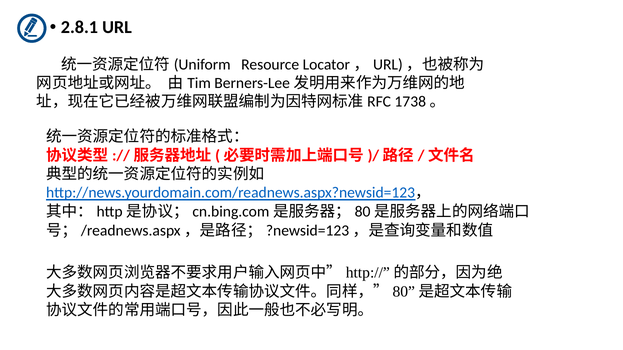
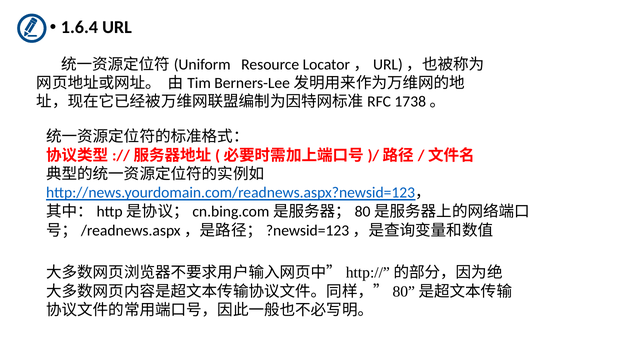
2.8.1: 2.8.1 -> 1.6.4 (79, 27)
